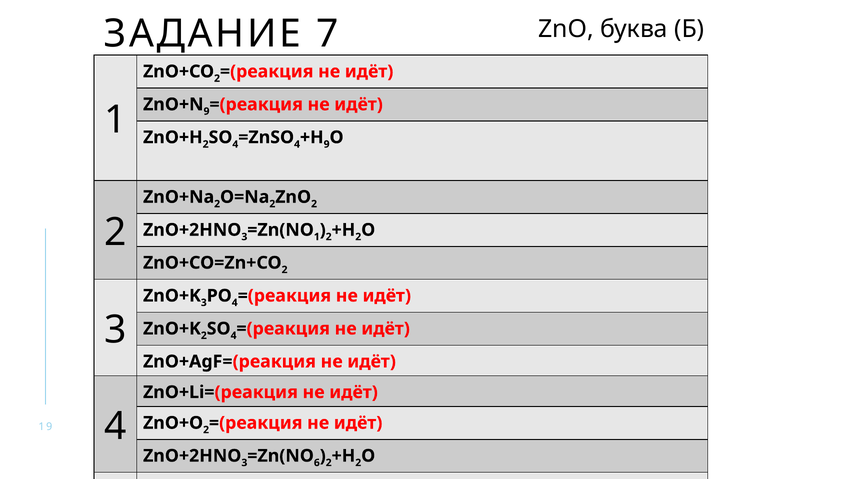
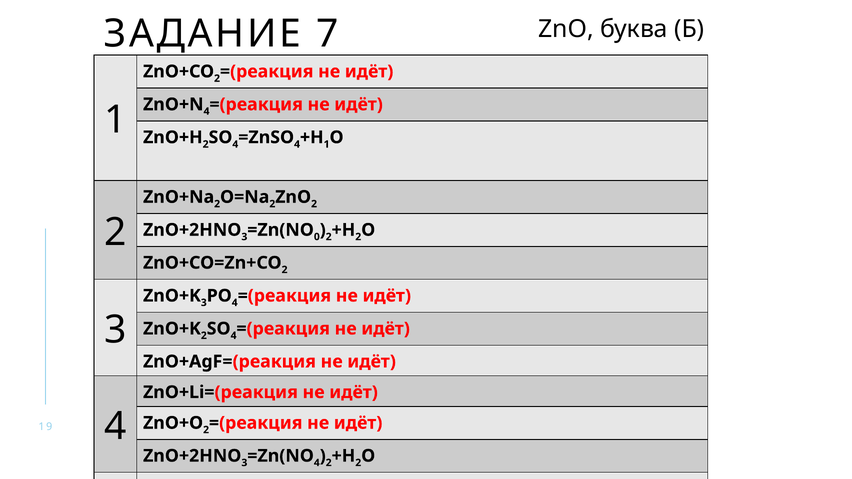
9: 9 -> 4 (207, 111)
9: 9 -> 1 (327, 144)
1: 1 -> 0 (317, 237)
6: 6 -> 4 (317, 463)
